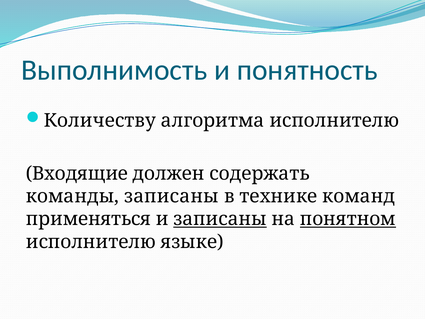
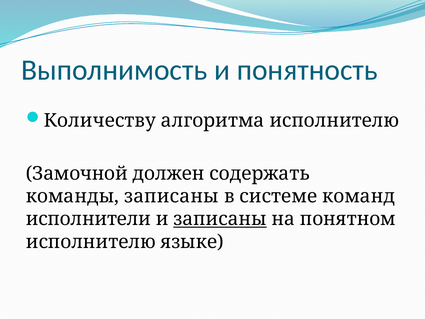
Входящие: Входящие -> Замочной (77, 174)
технике: технике -> системе (278, 196)
применяться: применяться -> исполнители (88, 219)
понятном underline: present -> none (348, 219)
